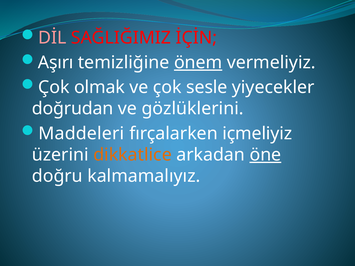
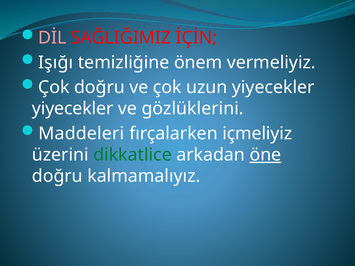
Aşırı: Aşırı -> Işığı (56, 63)
önem underline: present -> none (198, 63)
Çok olmak: olmak -> doğru (99, 87)
sesle: sesle -> uzun (207, 87)
doğrudan: doğrudan -> yiyecekler (73, 109)
dikkatlice colour: orange -> green (133, 155)
